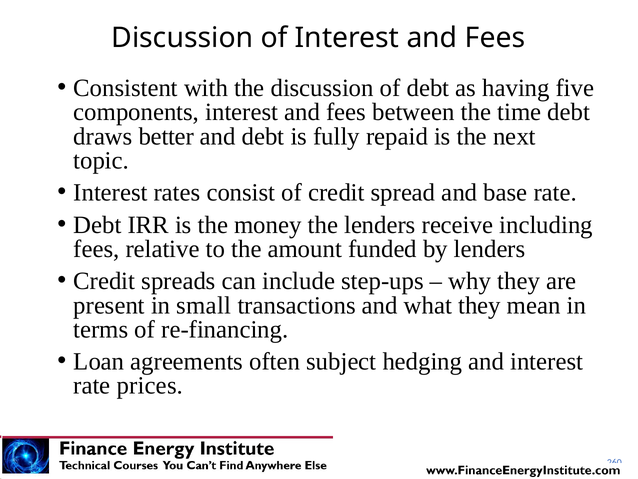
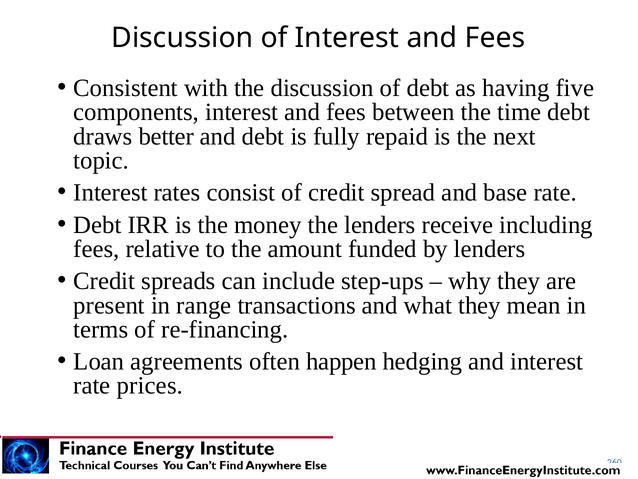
small: small -> range (204, 305)
subject: subject -> happen (341, 361)
